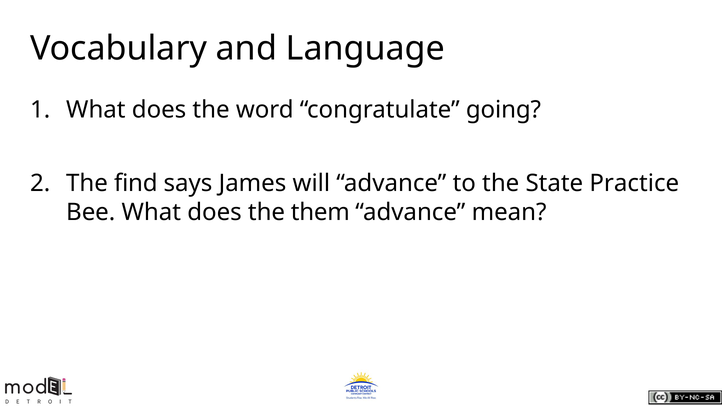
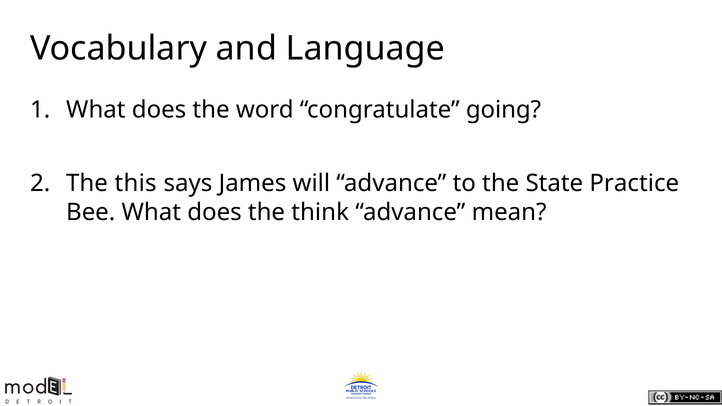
find: find -> this (136, 184)
them: them -> think (320, 212)
